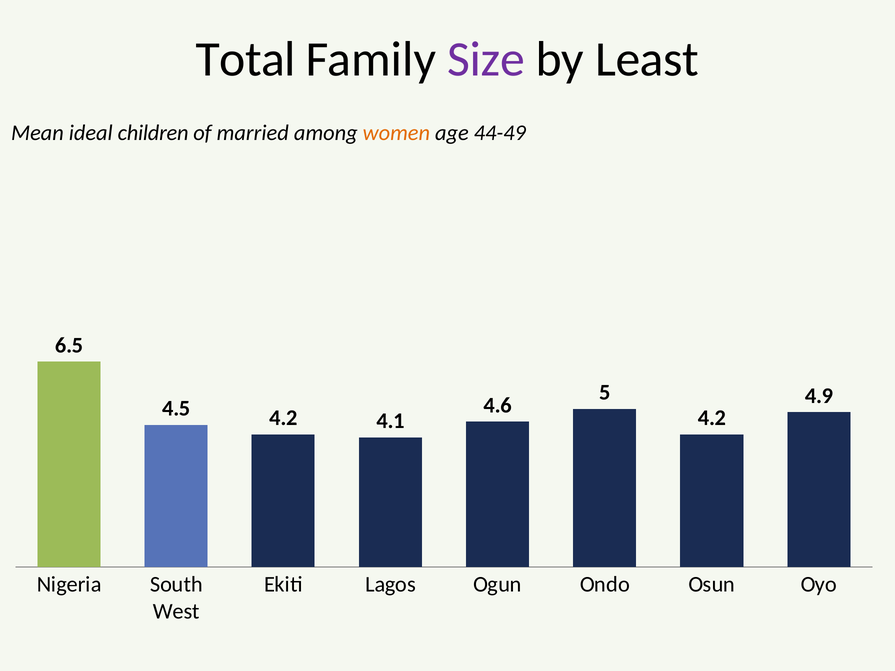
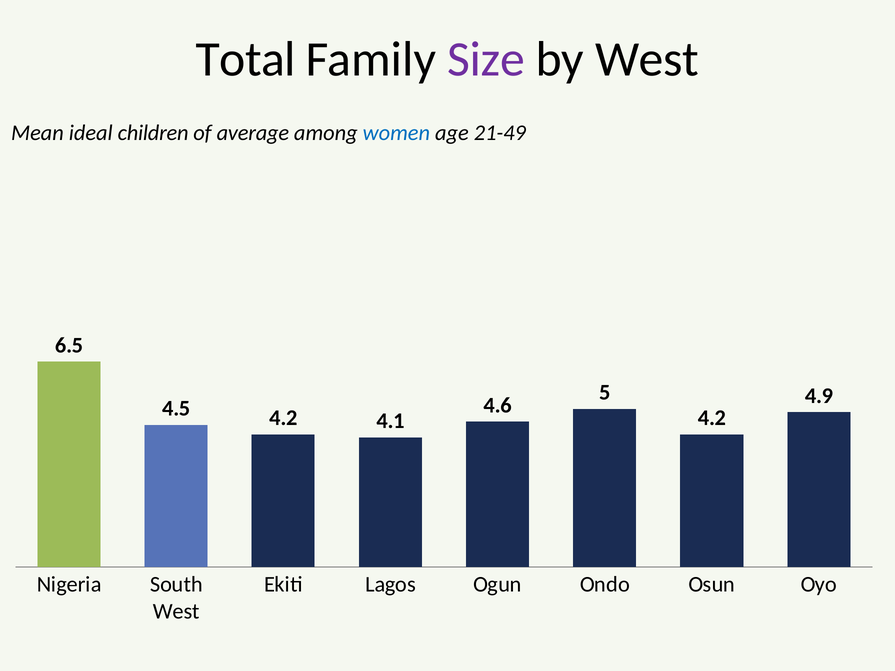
by Least: Least -> West (647, 59)
married: married -> average (253, 133)
women colour: orange -> blue (396, 133)
44-49: 44-49 -> 21-49 (500, 133)
